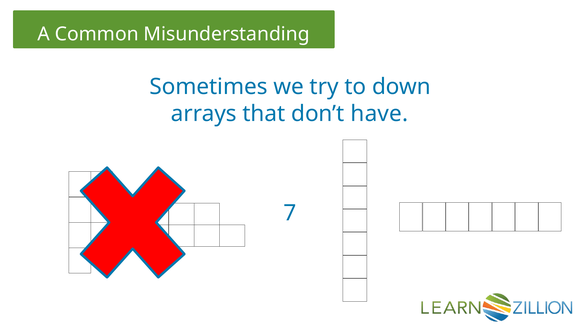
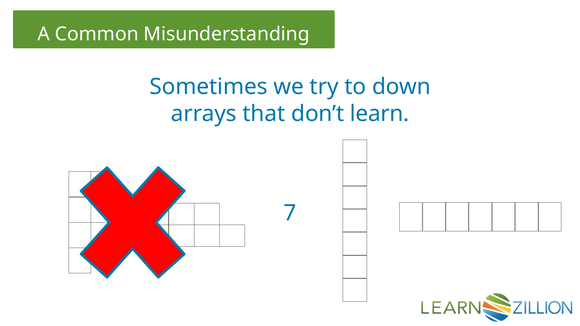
have: have -> learn (380, 114)
